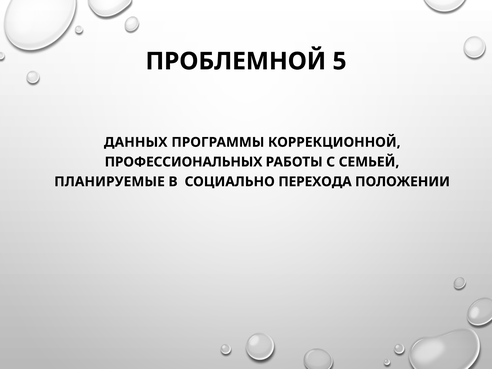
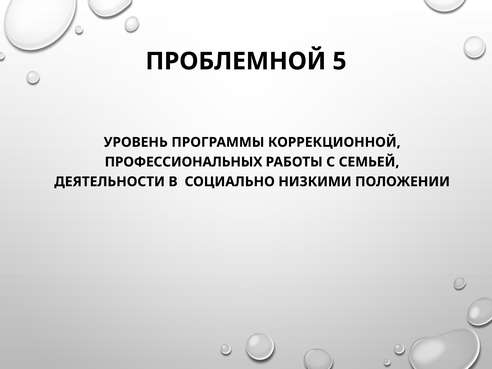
ДАННЫХ: ДАННЫХ -> УРОВЕНЬ (136, 142)
ПЛАНИРУЕМЫЕ: ПЛАНИРУЕМЫЕ -> ДЕЯТЕЛЬНОСТИ (110, 182)
ПЕРЕХОДА: ПЕРЕХОДА -> НИЗКИМИ (315, 182)
